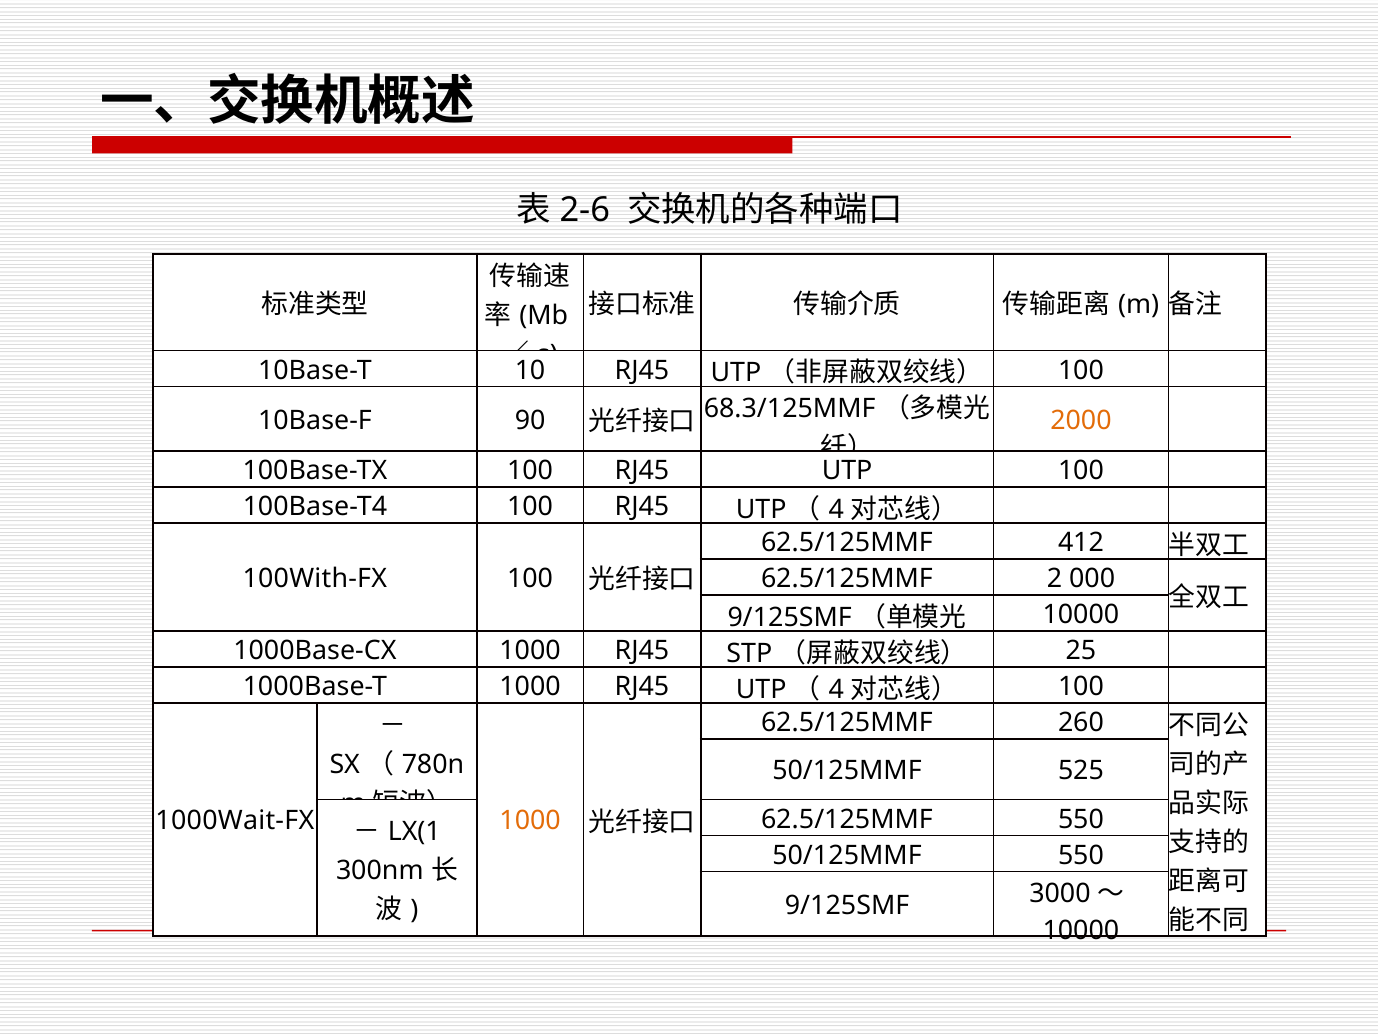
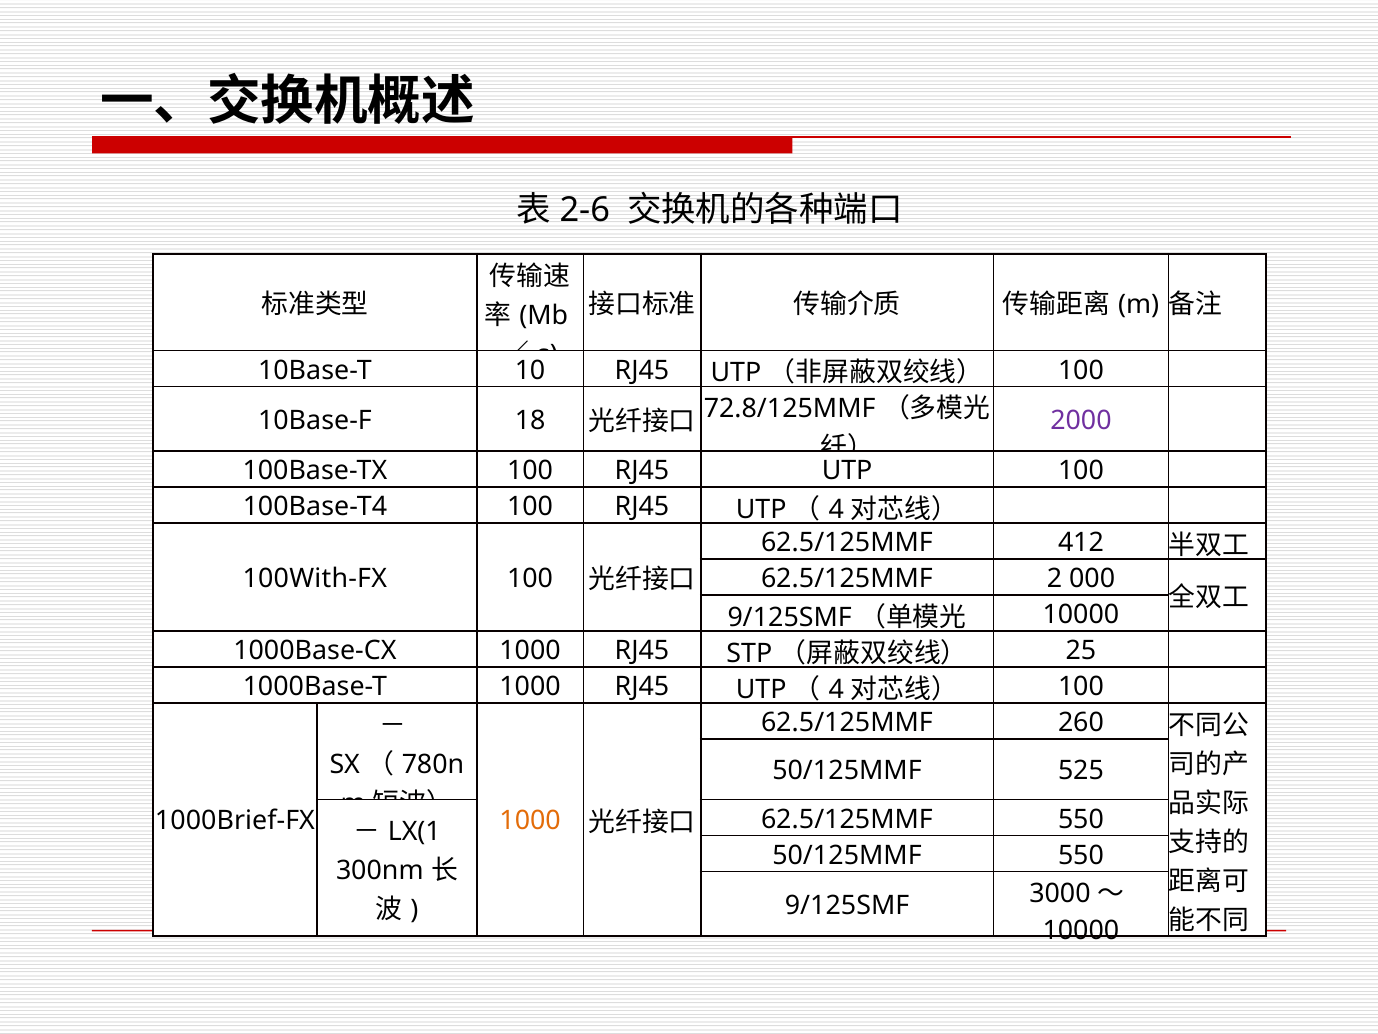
90: 90 -> 18 (530, 420)
68.3/125MMF: 68.3/125MMF -> 72.8/125MMF (790, 409)
2000 colour: orange -> purple (1081, 420)
1000Wait-FX: 1000Wait-FX -> 1000Brief-FX (235, 821)
